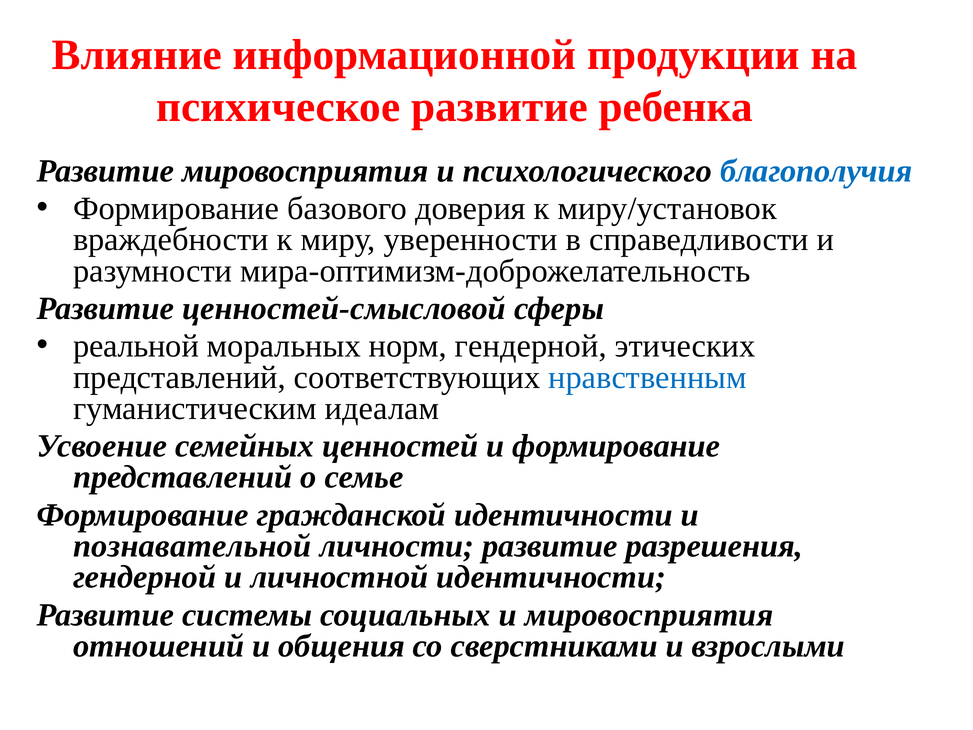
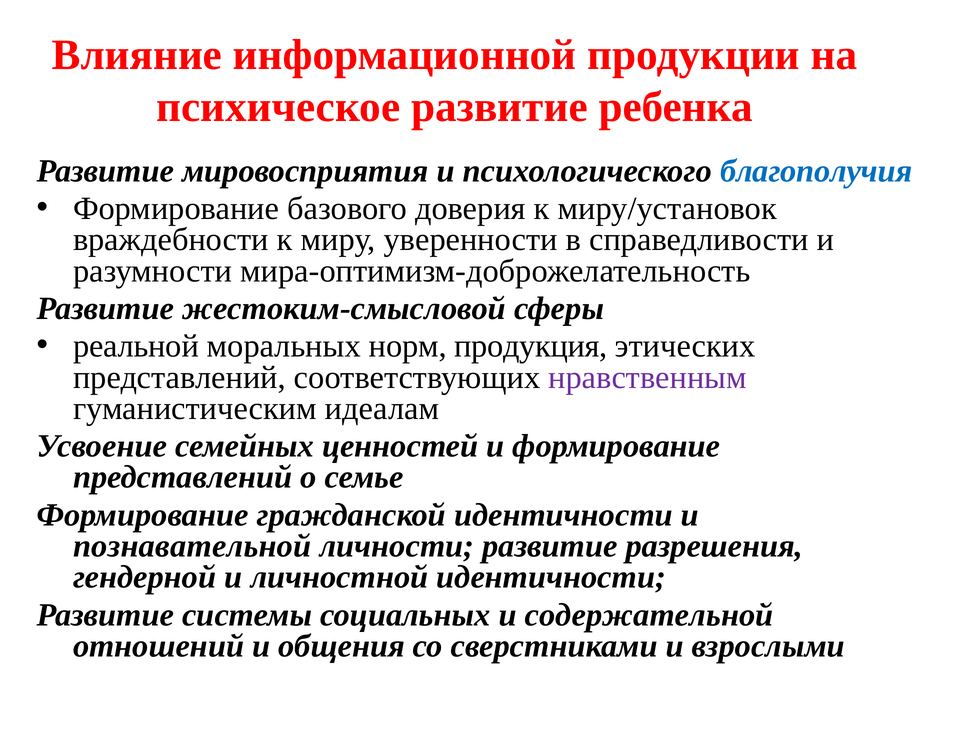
ценностей-смысловой: ценностей-смысловой -> жестоким-смысловой (344, 308)
норм гендерной: гендерной -> продукция (531, 346)
нравственным colour: blue -> purple (648, 377)
и мировосприятия: мировосприятия -> содержательной (649, 615)
